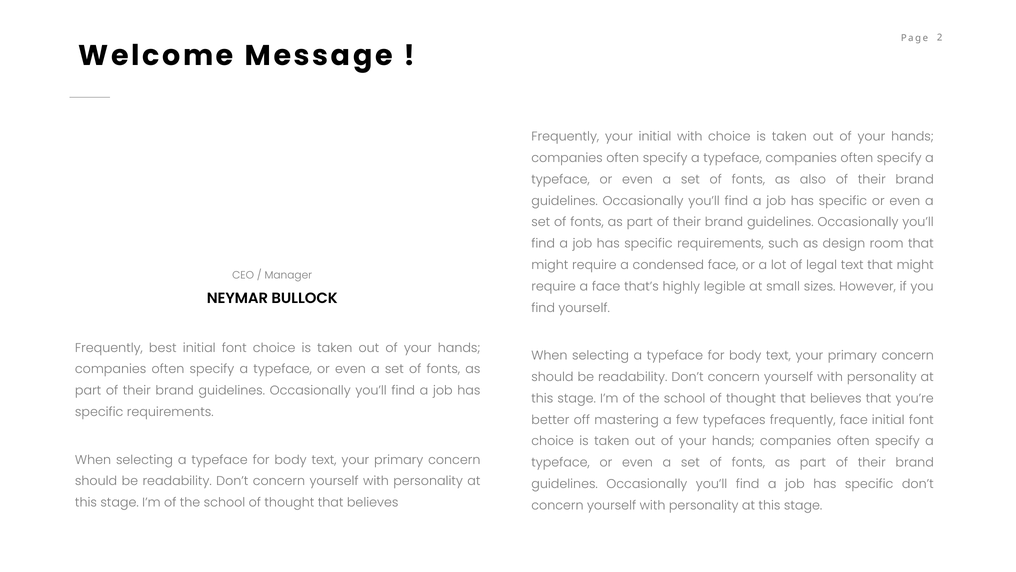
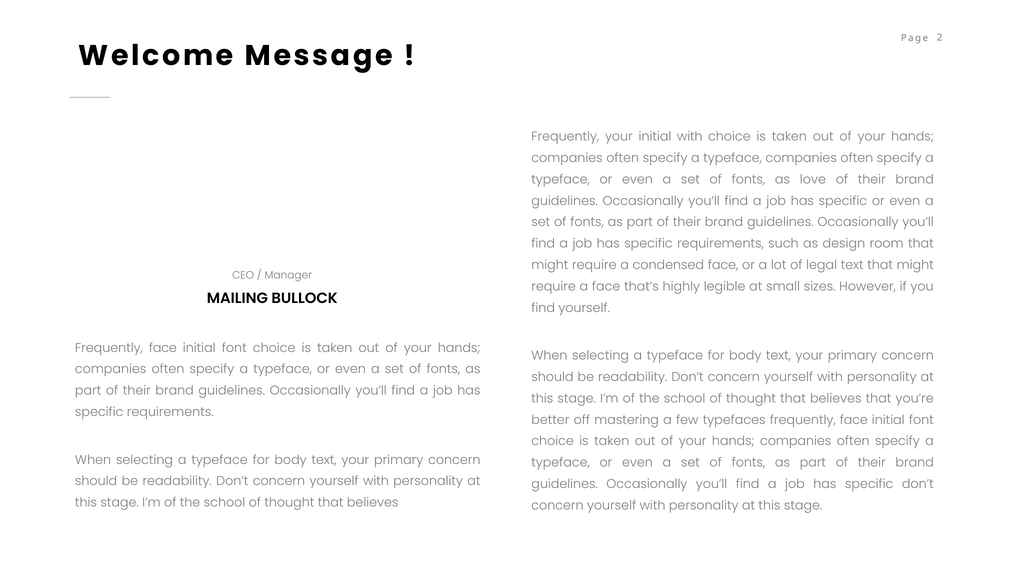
also: also -> love (813, 179)
NEYMAR: NEYMAR -> MAILING (237, 298)
best: best -> face (163, 348)
